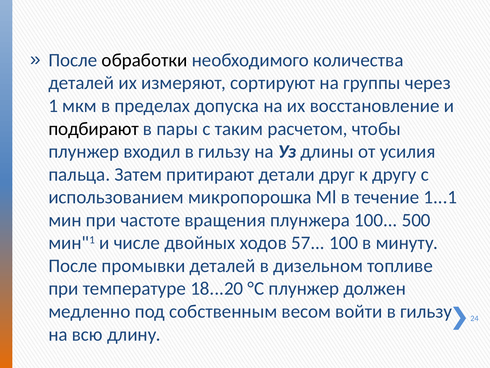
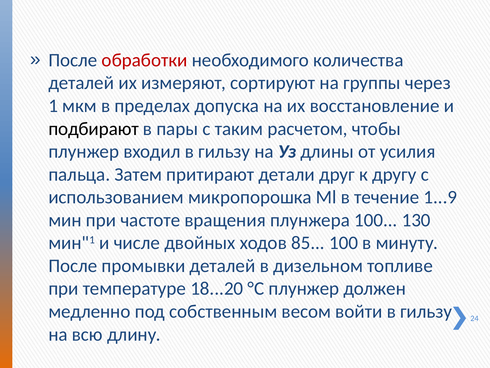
обработки colour: black -> red (145, 60)
1...1: 1...1 -> 1...9 (440, 197)
500: 500 -> 130 (416, 220)
57: 57 -> 85 (308, 243)
